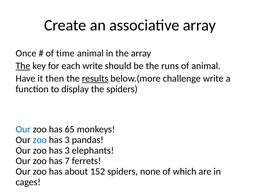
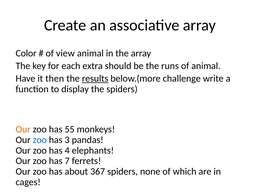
Once: Once -> Color (26, 53)
time: time -> view (65, 53)
The underline: present -> none (23, 66)
each write: write -> extra (93, 66)
Our colour: blue -> orange (23, 129)
65: 65 -> 55 (70, 129)
3: 3 -> 4 (67, 150)
152: 152 -> 367 (98, 171)
